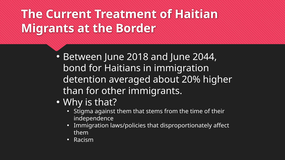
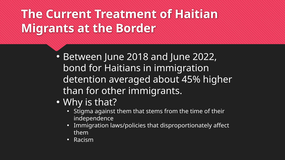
2044: 2044 -> 2022 (205, 57)
20%: 20% -> 45% (191, 80)
